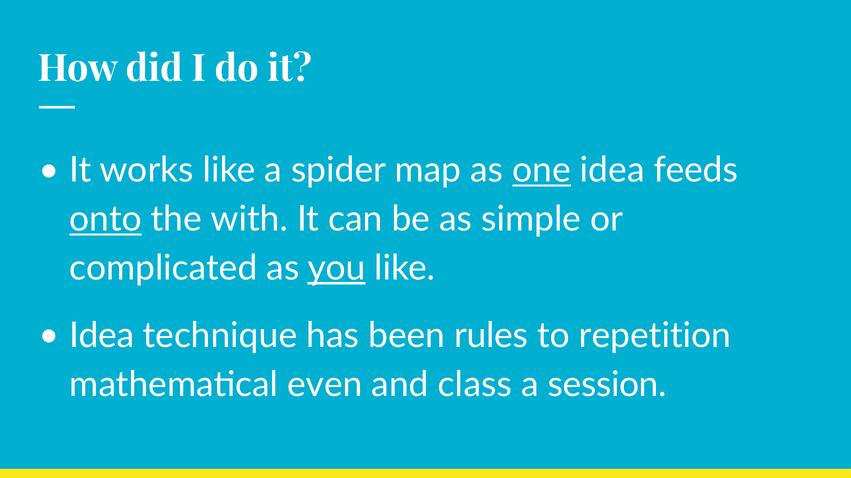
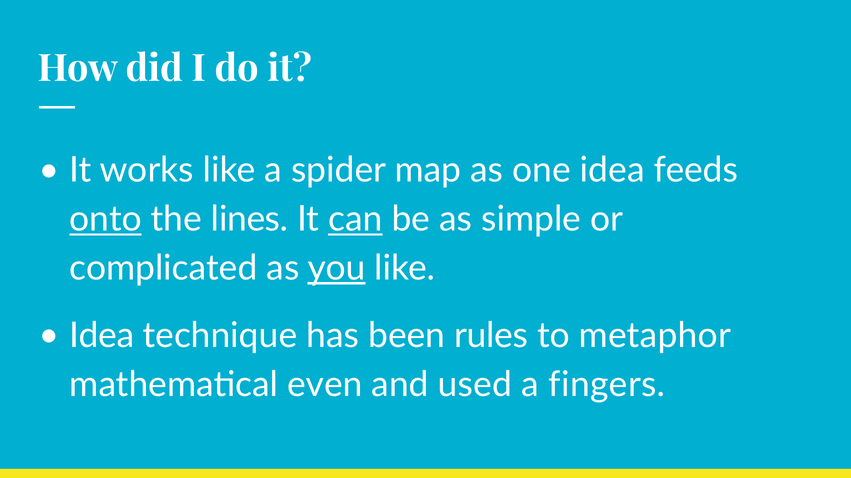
one underline: present -> none (542, 171)
with: with -> lines (250, 219)
can underline: none -> present (355, 219)
repetition: repetition -> metaphor (655, 336)
class: class -> used (475, 385)
session: session -> fingers (607, 385)
